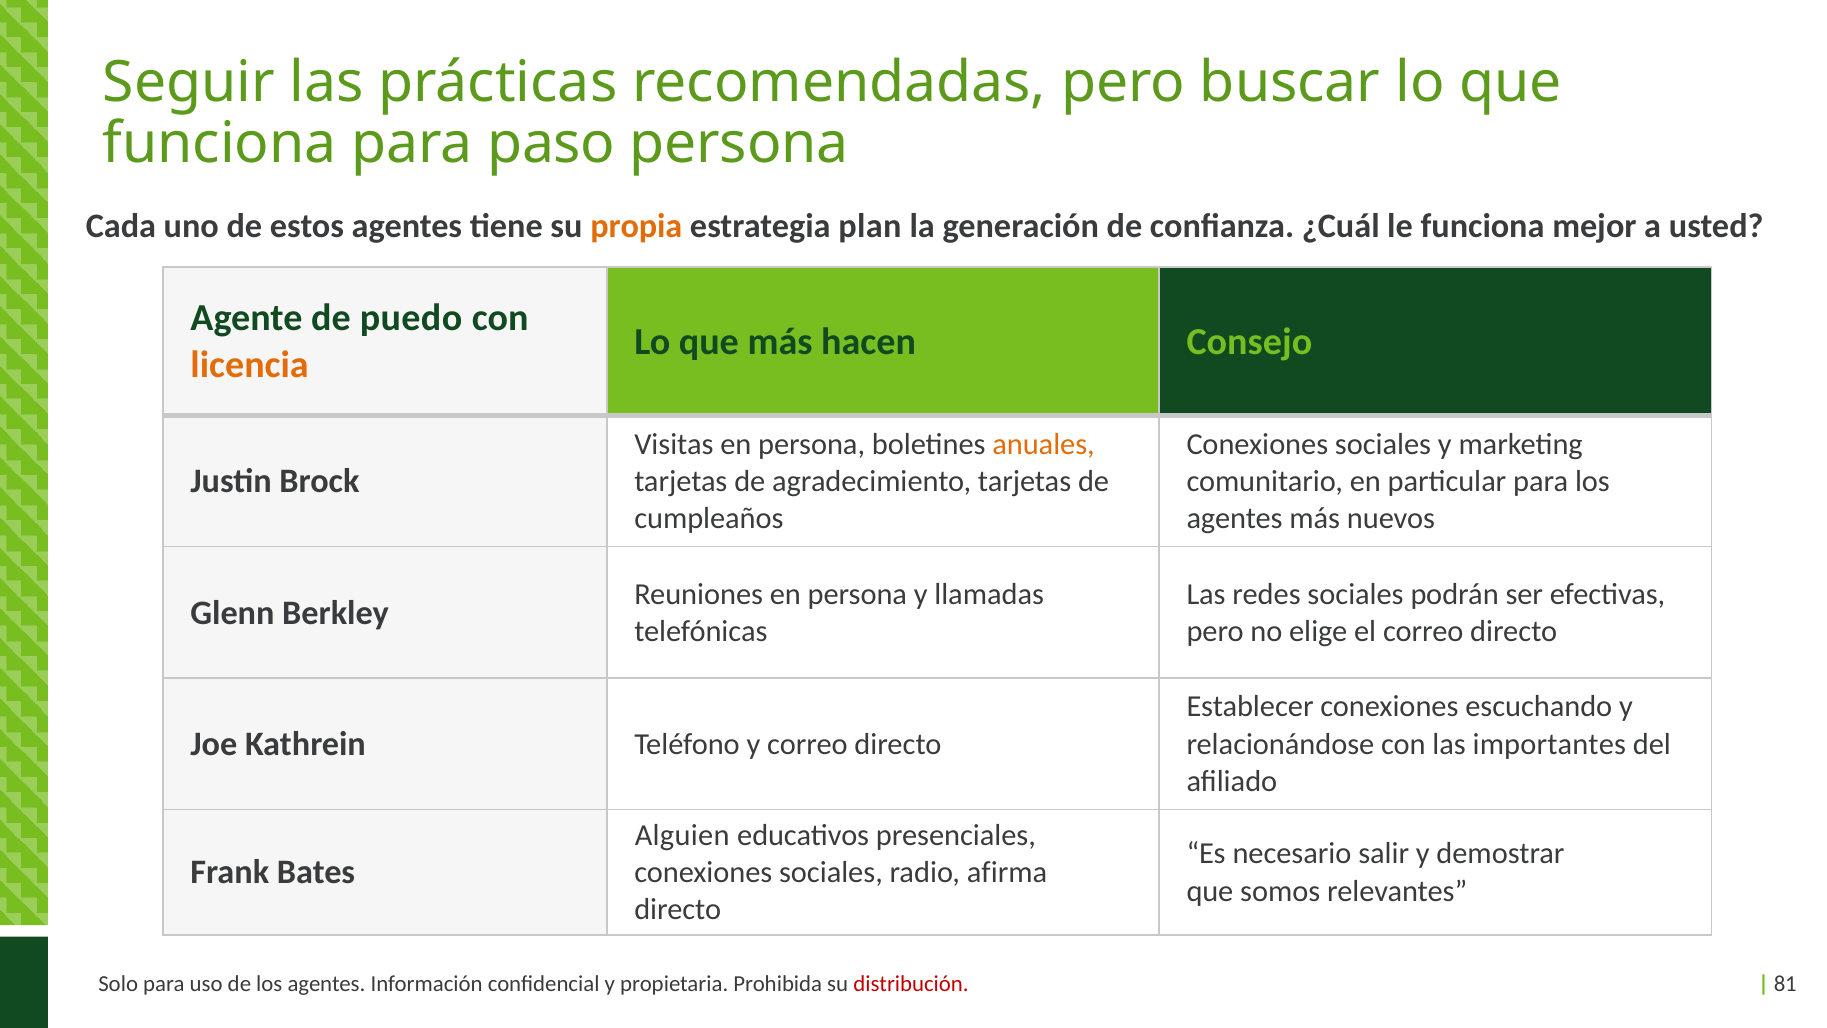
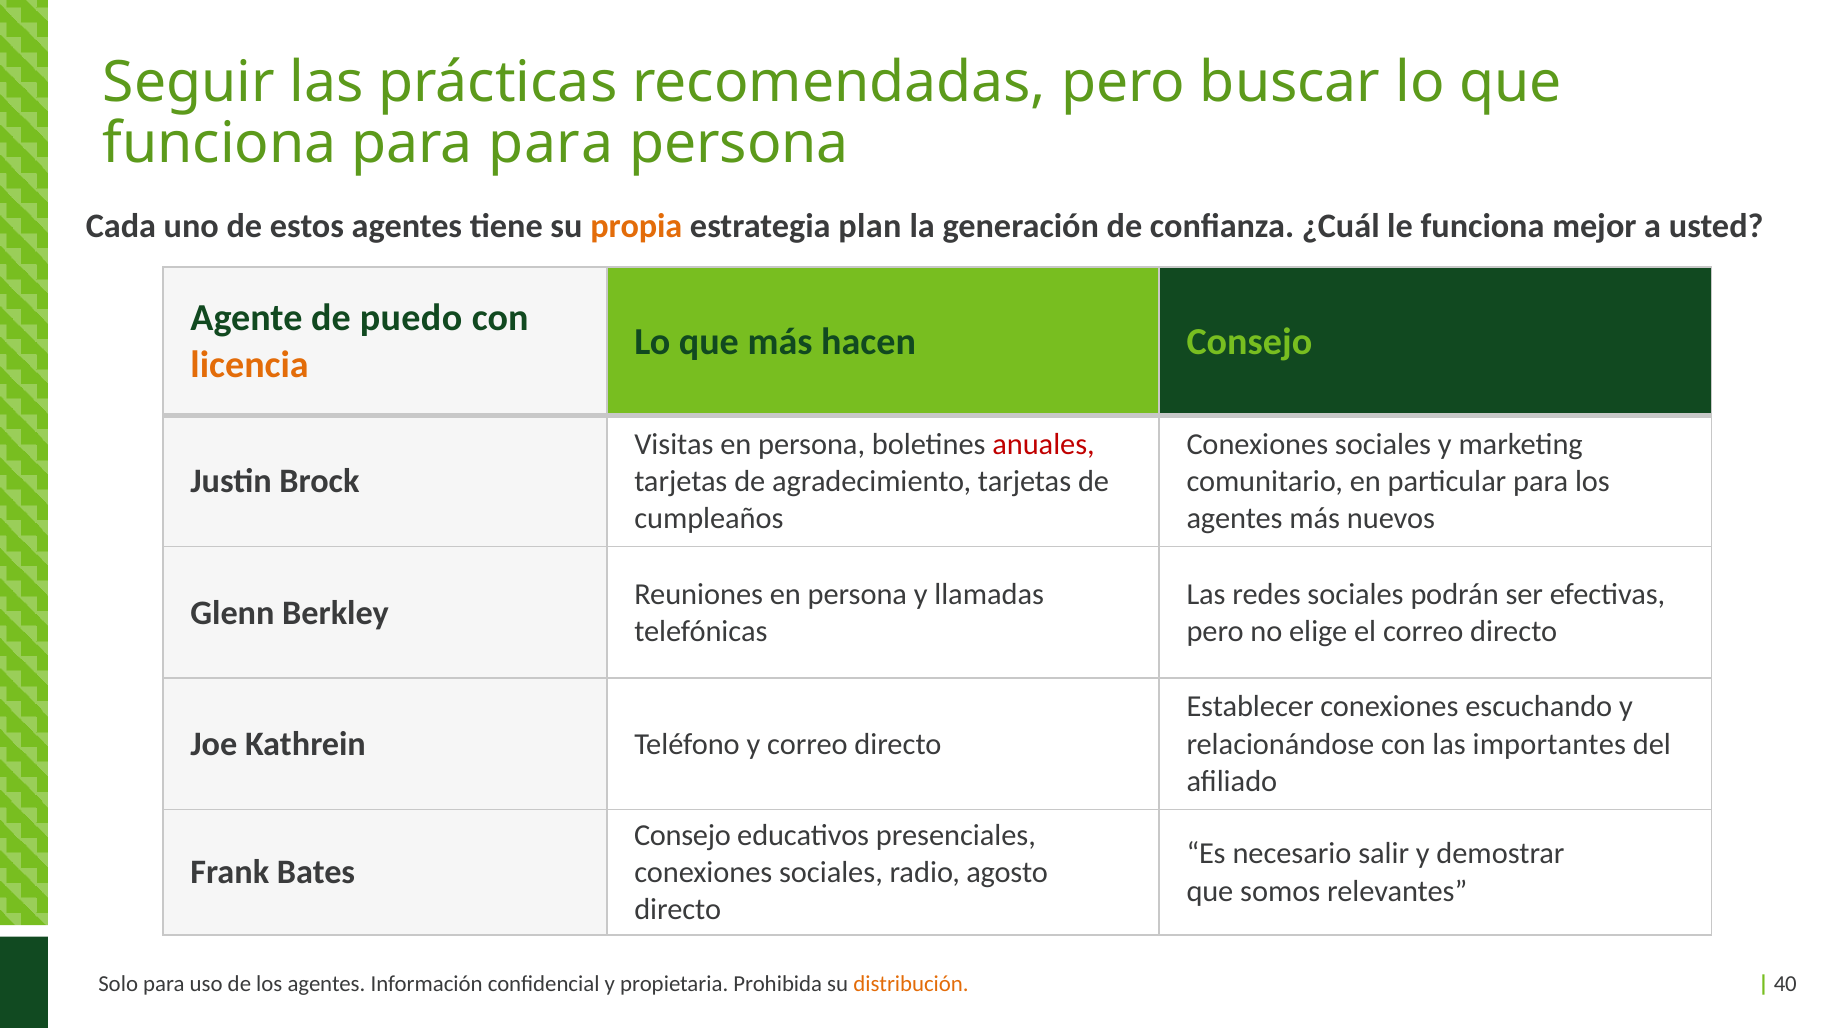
para paso: paso -> para (551, 144)
anuales colour: orange -> red (1044, 444)
Alguien: Alguien -> Consejo (682, 835)
afirma: afirma -> agosto (1007, 872)
distribución colour: red -> orange (911, 983)
81: 81 -> 40 (1785, 983)
